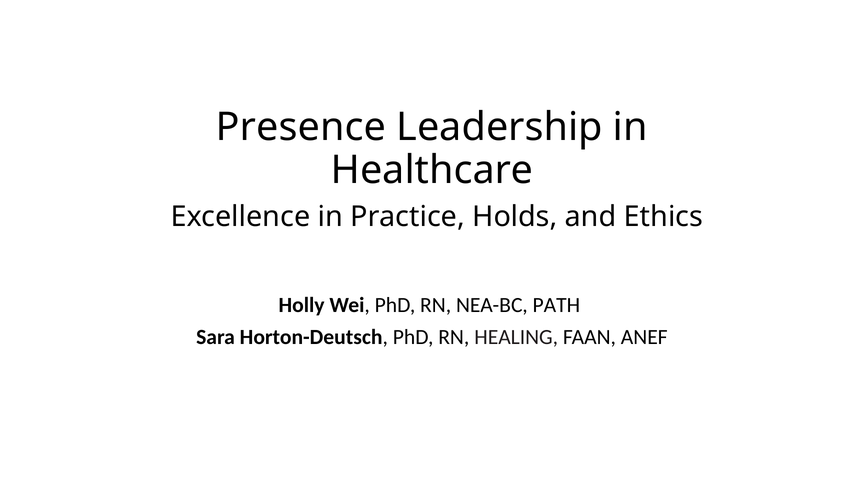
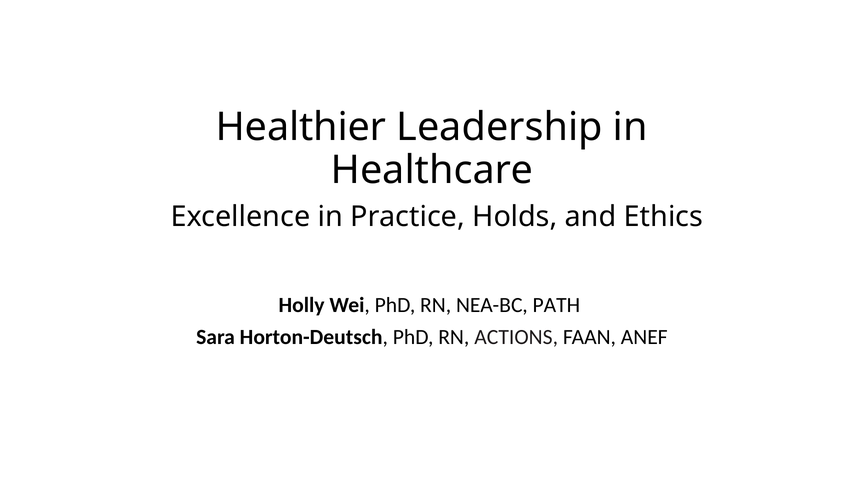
Presence: Presence -> Healthier (301, 127)
HEALING: HEALING -> ACTIONS (516, 337)
